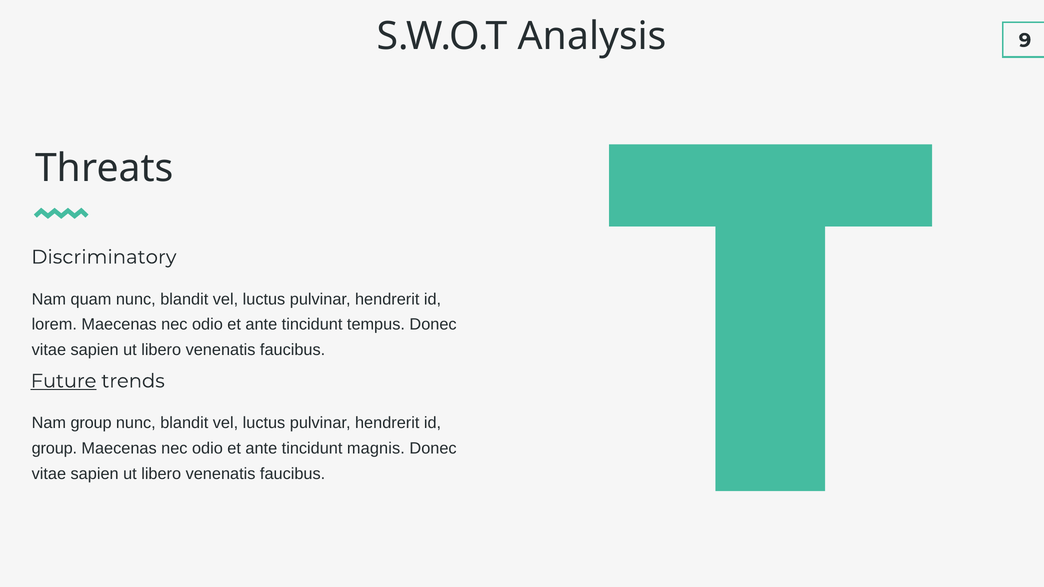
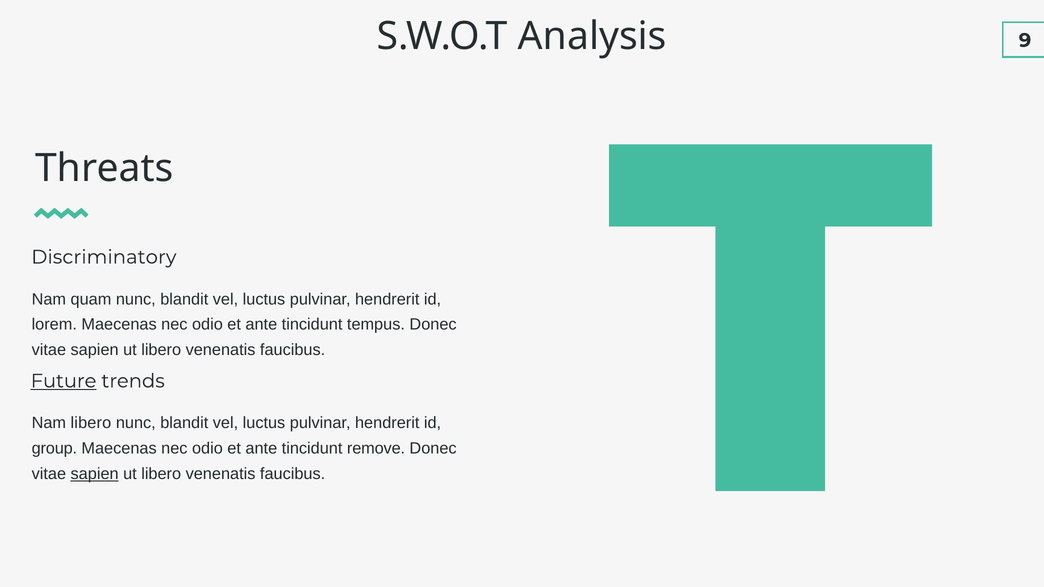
Nam group: group -> libero (91, 423)
magnis: magnis -> remove (376, 449)
sapien underline: none -> present (95, 474)
